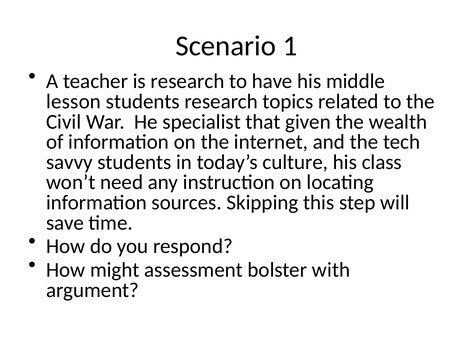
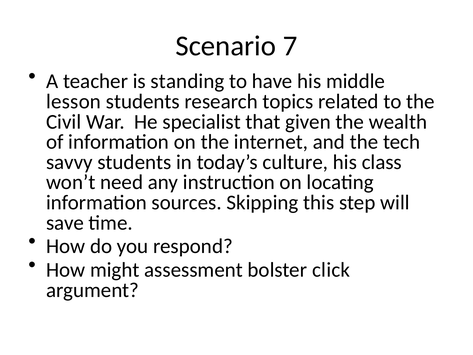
1: 1 -> 7 (290, 46)
is research: research -> standing (188, 81)
with: with -> click (331, 270)
